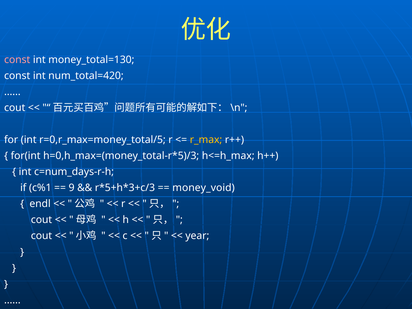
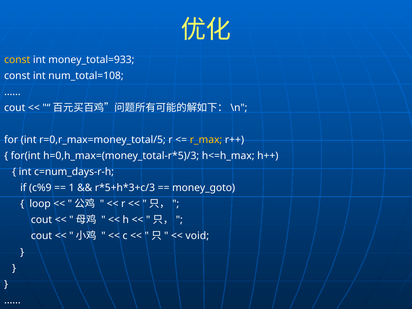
const colour: pink -> yellow (17, 60)
money_total=130: money_total=130 -> money_total=933 (91, 60)
num_total=420: num_total=420 -> num_total=108 (86, 76)
c%1: c%1 -> c%9 (40, 188)
9: 9 -> 1 (72, 188)
money_void: money_void -> money_goto (204, 188)
endl: endl -> loop (40, 204)
year: year -> void (197, 236)
